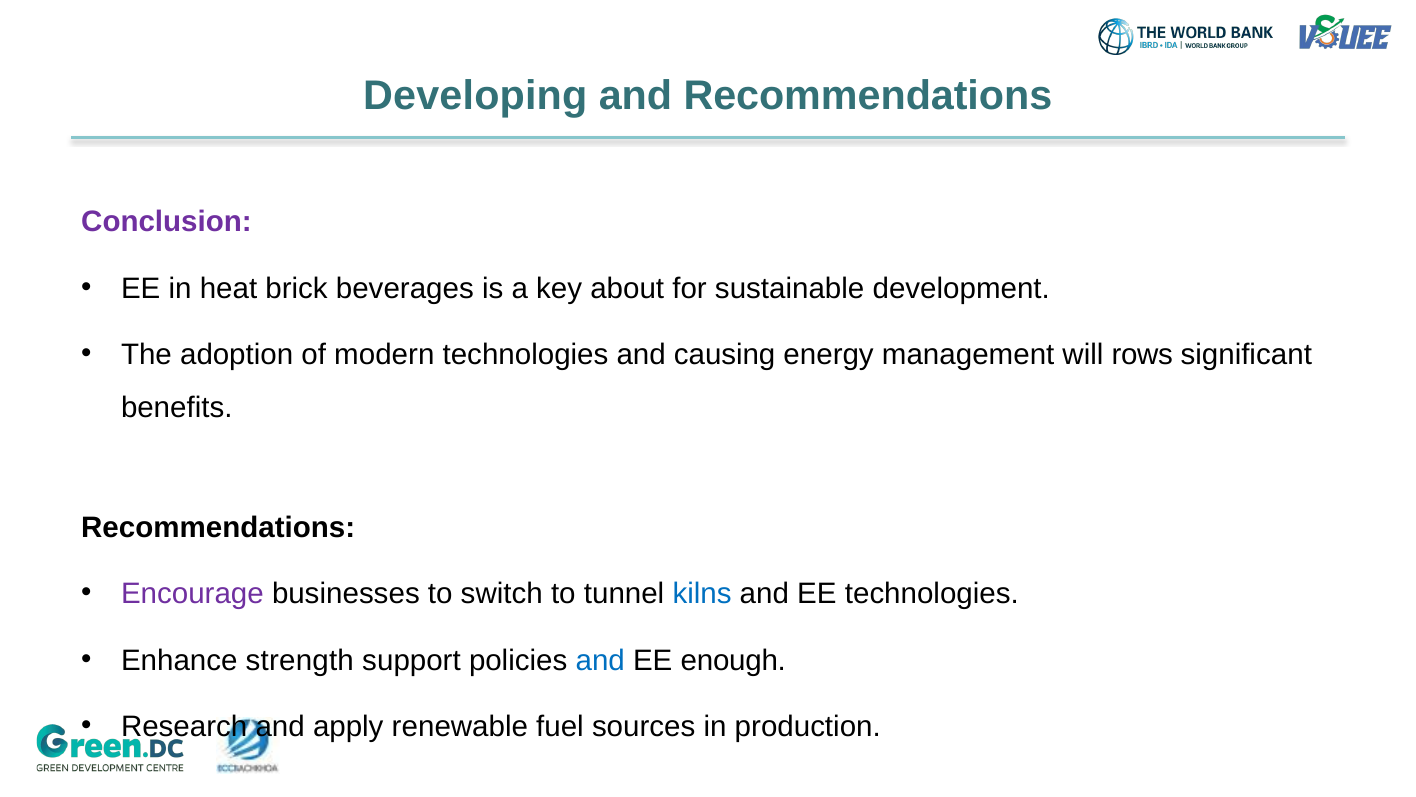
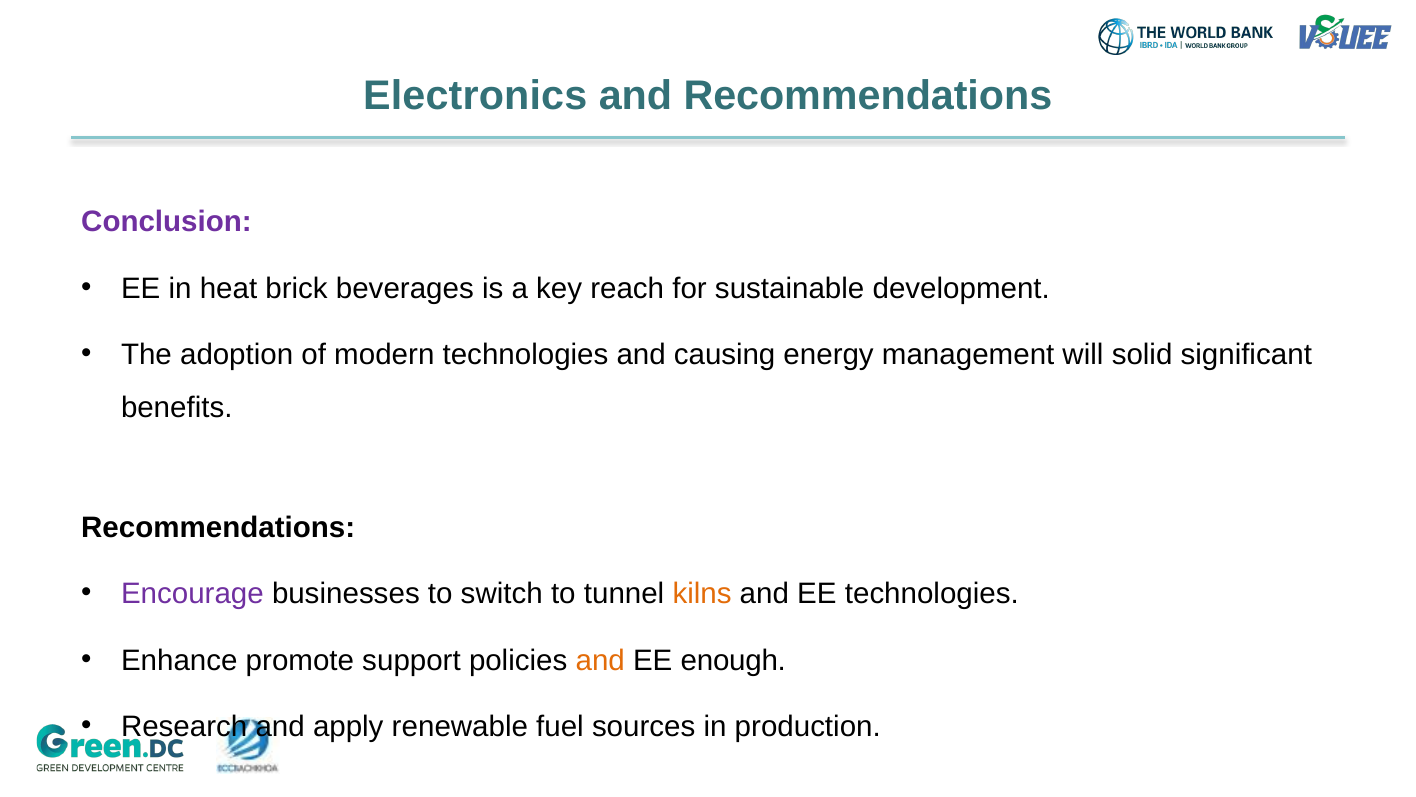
Developing: Developing -> Electronics (475, 95)
about: about -> reach (627, 288)
rows: rows -> solid (1142, 355)
kilns colour: blue -> orange (702, 594)
strength: strength -> promote (300, 660)
and colour: blue -> orange (600, 660)
